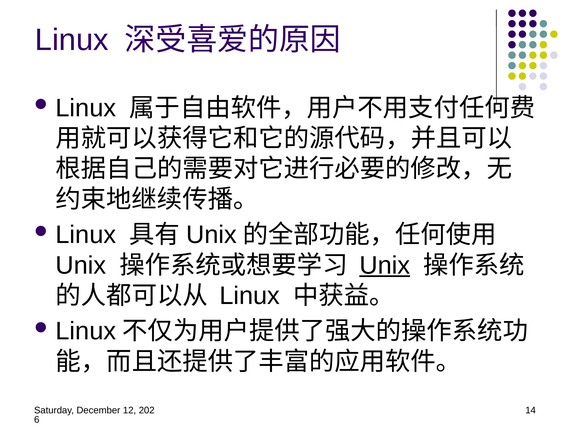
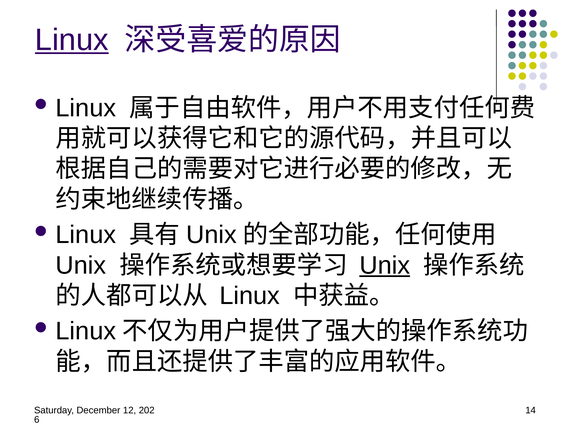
Linux underline: none -> present (72, 40)
